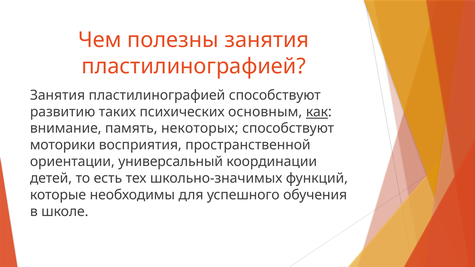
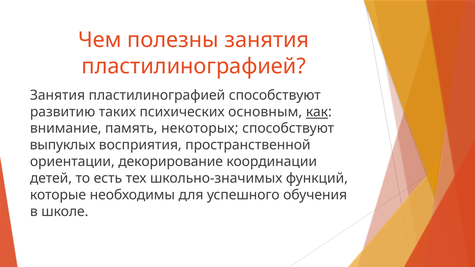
моторики: моторики -> выпуклых (63, 145)
универсальный: универсальный -> декорирование (171, 162)
